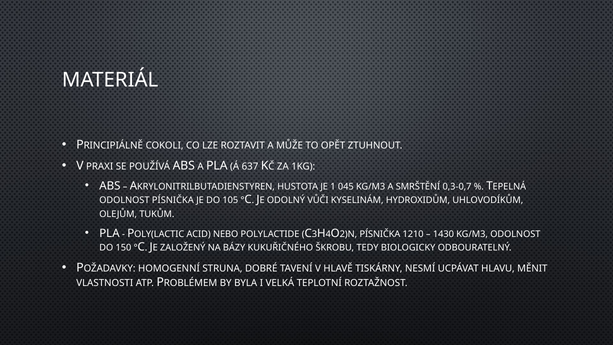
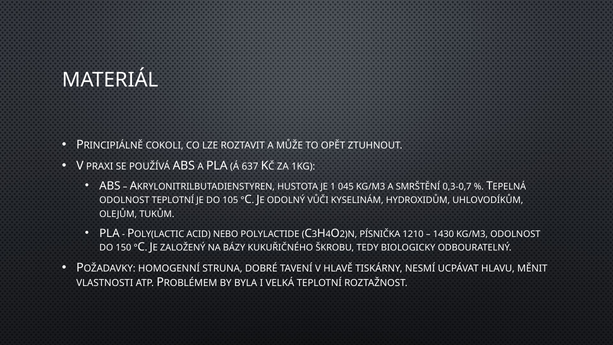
ODOLNOST PÍSNIČKA: PÍSNIČKA -> TEPLOTNÍ (173, 200)
